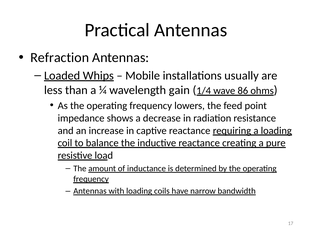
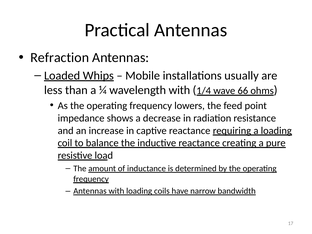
wavelength gain: gain -> with (179, 90)
86: 86 -> 66 (243, 91)
